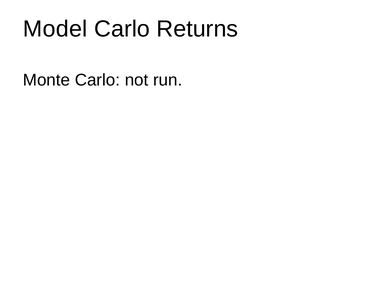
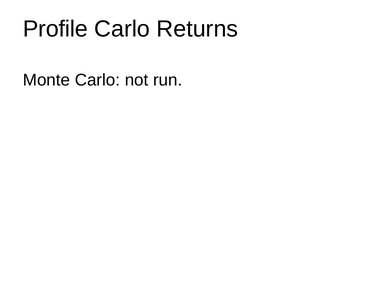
Model: Model -> Profile (55, 29)
